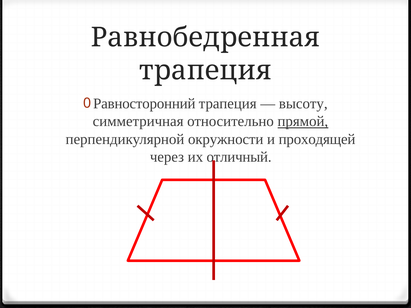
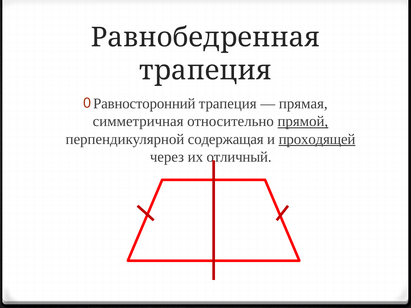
высоту: высоту -> прямая (303, 104)
окружности: окружности -> содержащая (226, 139)
проходящей underline: none -> present (317, 139)
